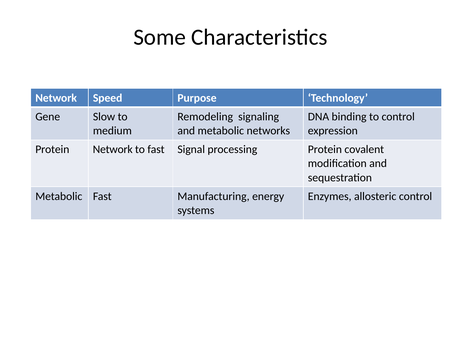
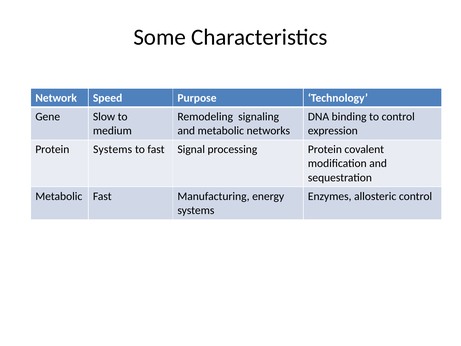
Protein Network: Network -> Systems (113, 149)
